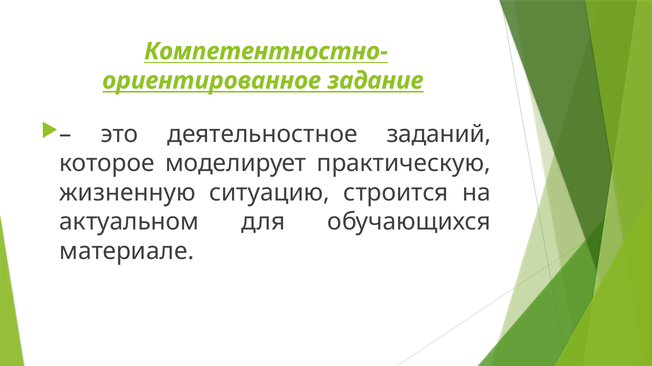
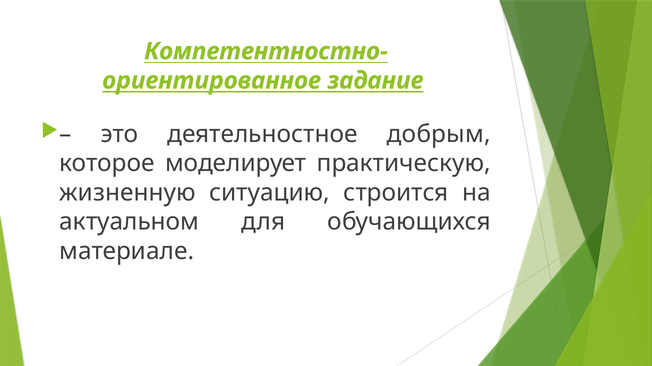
заданий: заданий -> добрым (439, 134)
